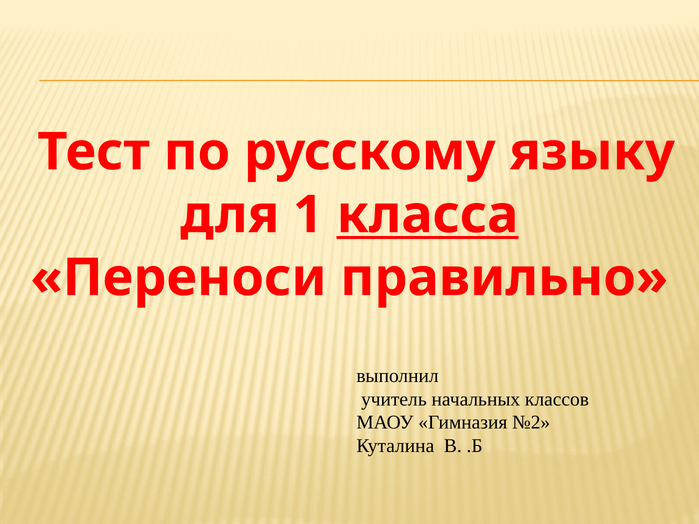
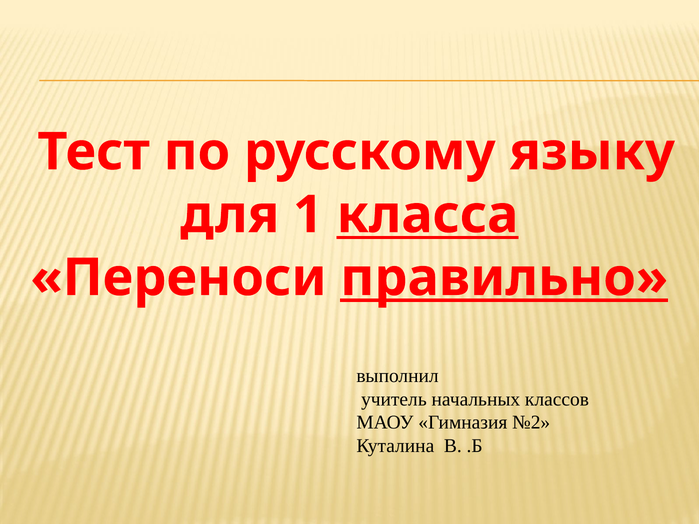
правильно underline: none -> present (504, 278)
